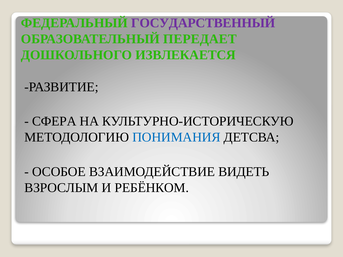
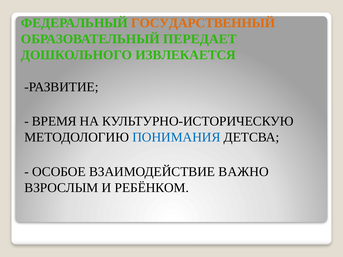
ГОСУДАРСТВЕННЫЙ colour: purple -> orange (203, 23)
СФЕРА: СФЕРА -> ВРЕМЯ (54, 121)
ВИДЕТЬ: ВИДЕТЬ -> ВАЖНО (244, 172)
